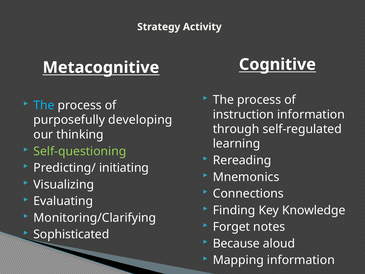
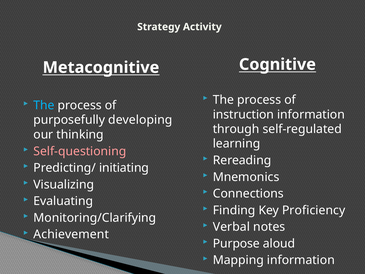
Self-questioning colour: light green -> pink (80, 151)
Knowledge: Knowledge -> Proficiency (314, 210)
Forget: Forget -> Verbal (231, 227)
Sophisticated: Sophisticated -> Achievement (71, 234)
Because: Because -> Purpose (236, 243)
